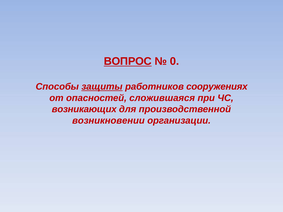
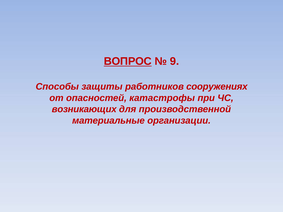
0: 0 -> 9 (175, 61)
защиты underline: present -> none (102, 87)
сложившаяся: сложившаяся -> катастрофы (162, 98)
возникновении: возникновении -> материальные (108, 121)
